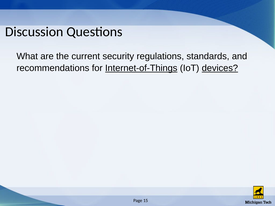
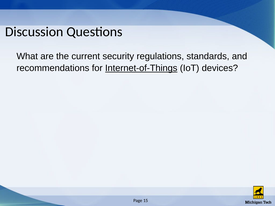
devices underline: present -> none (220, 68)
